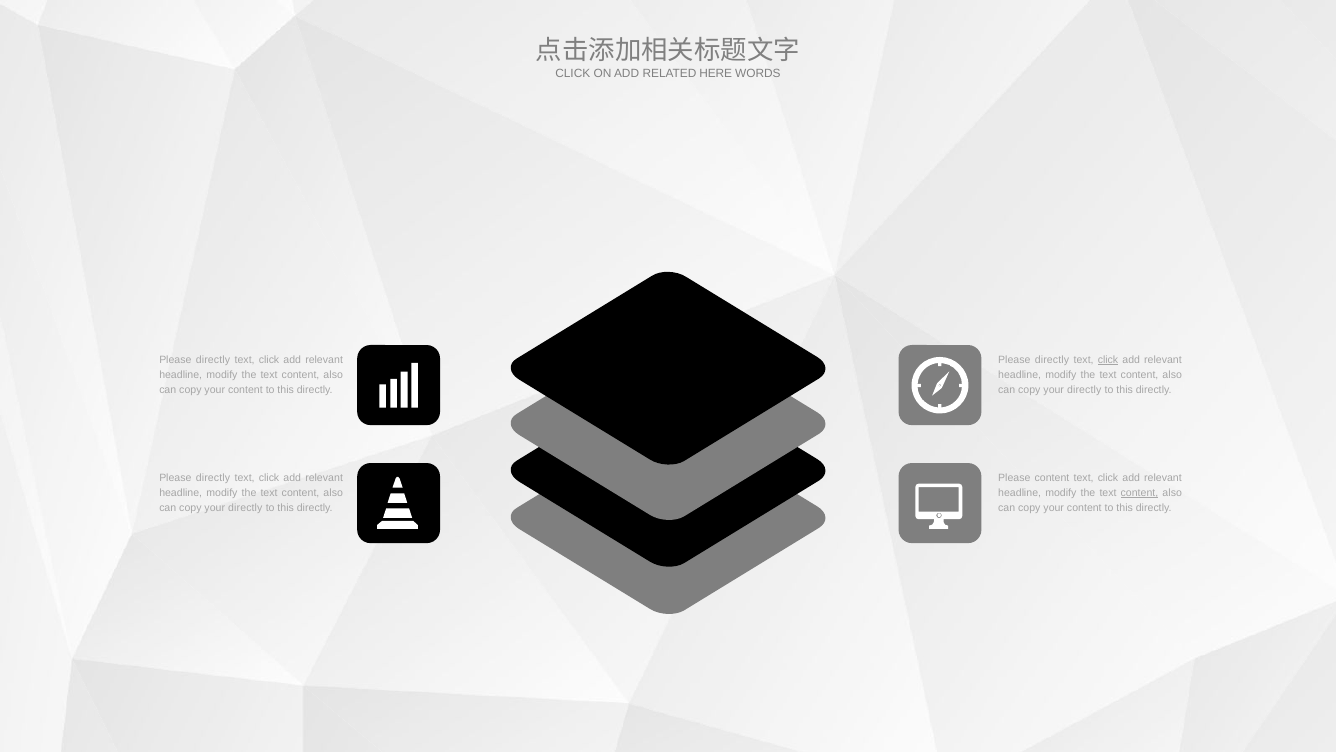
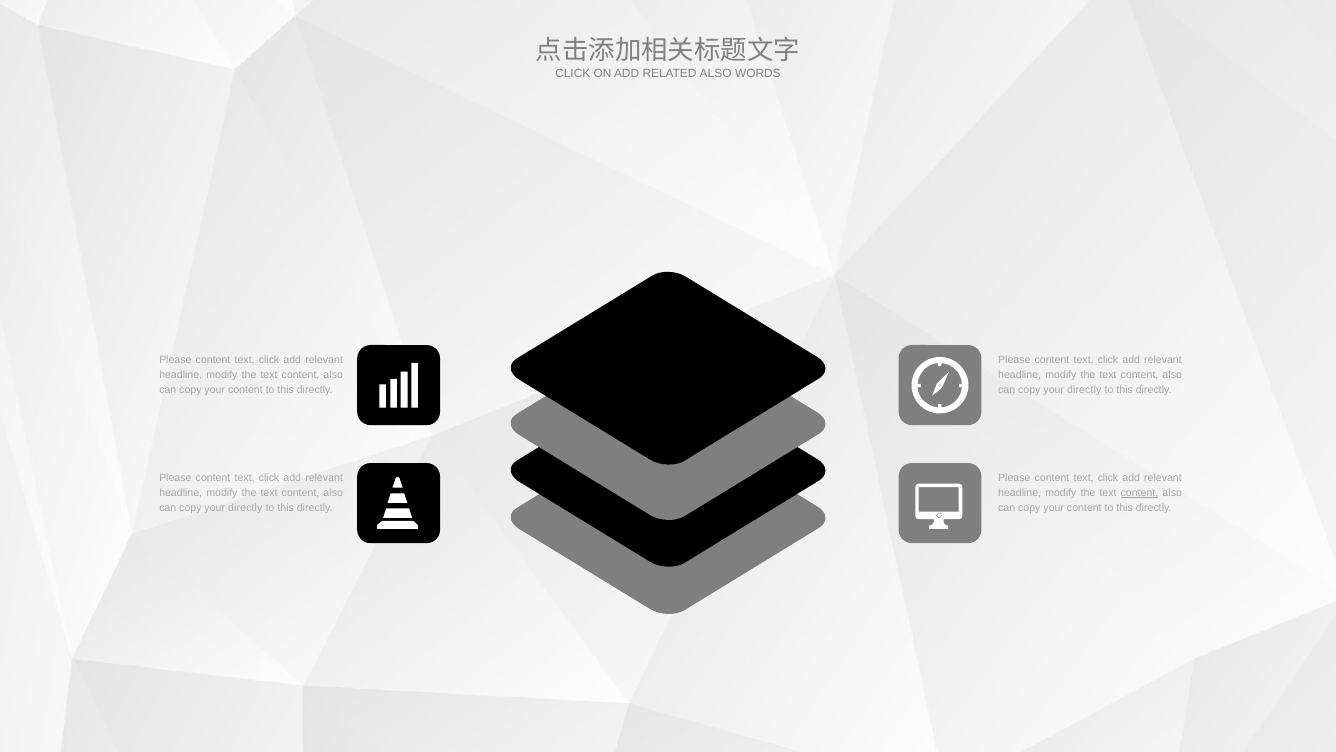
RELATED HERE: HERE -> ALSO (716, 74)
directly: directly -> content (213, 359)
directly: directly -> content (1052, 359)
click underline: present -> none (1108, 359)
directly: directly -> content (213, 477)
